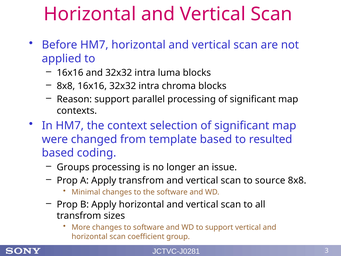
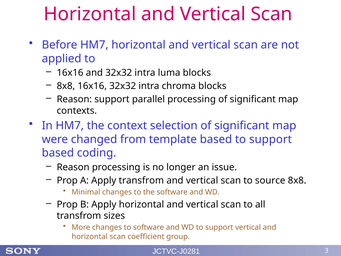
based to resulted: resulted -> support (270, 139)
Groups: Groups -> Reason (73, 167)
